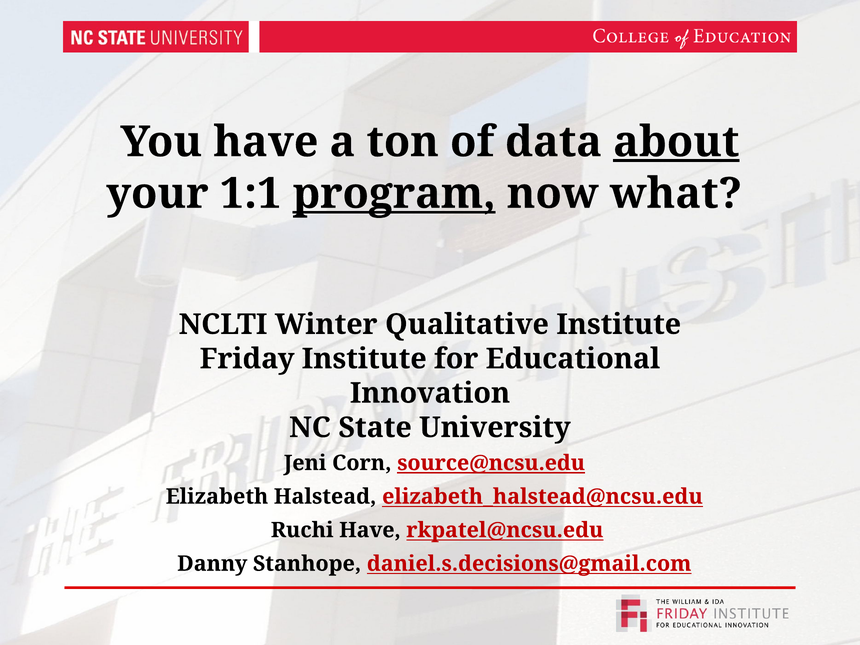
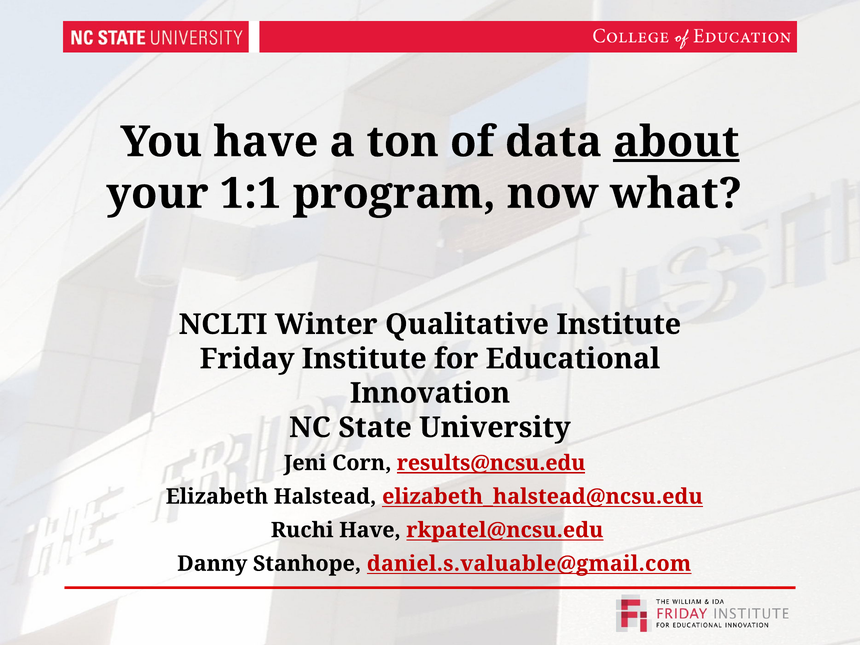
program underline: present -> none (394, 194)
source@ncsu.edu: source@ncsu.edu -> results@ncsu.edu (491, 463)
daniel.s.decisions@gmail.com: daniel.s.decisions@gmail.com -> daniel.s.valuable@gmail.com (529, 564)
